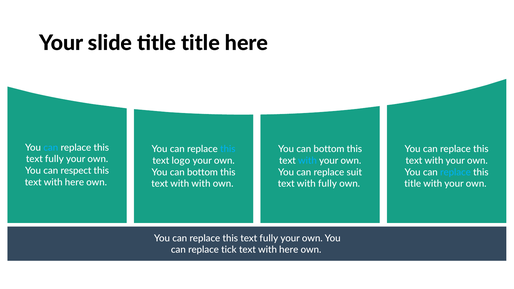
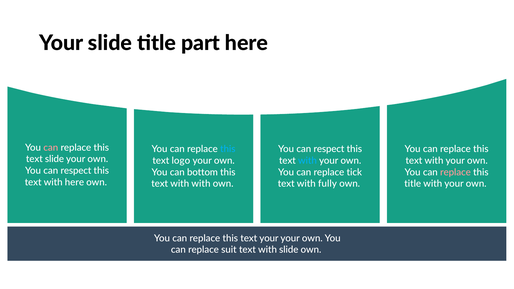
title title: title -> part (201, 43)
can colour: light blue -> pink (51, 148)
bottom: bottom -> respect (329, 149)
fully: fully -> slide (54, 159)
suit: suit -> tick (354, 172)
replace colour: light blue -> pink (455, 172)
fully: fully -> your (269, 238)
tick: tick -> suit (229, 250)
here: here -> slide (289, 250)
